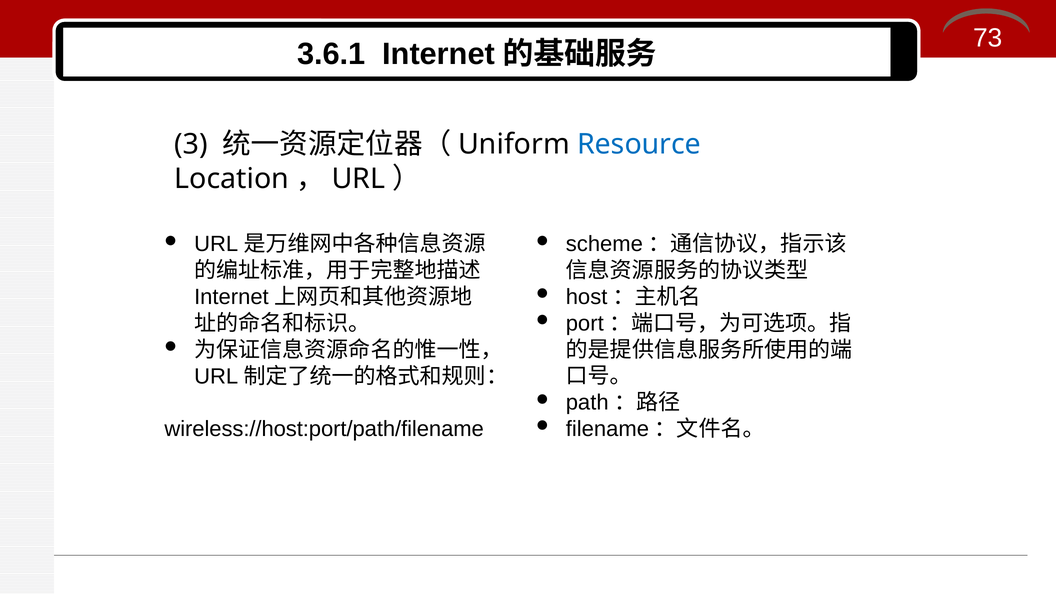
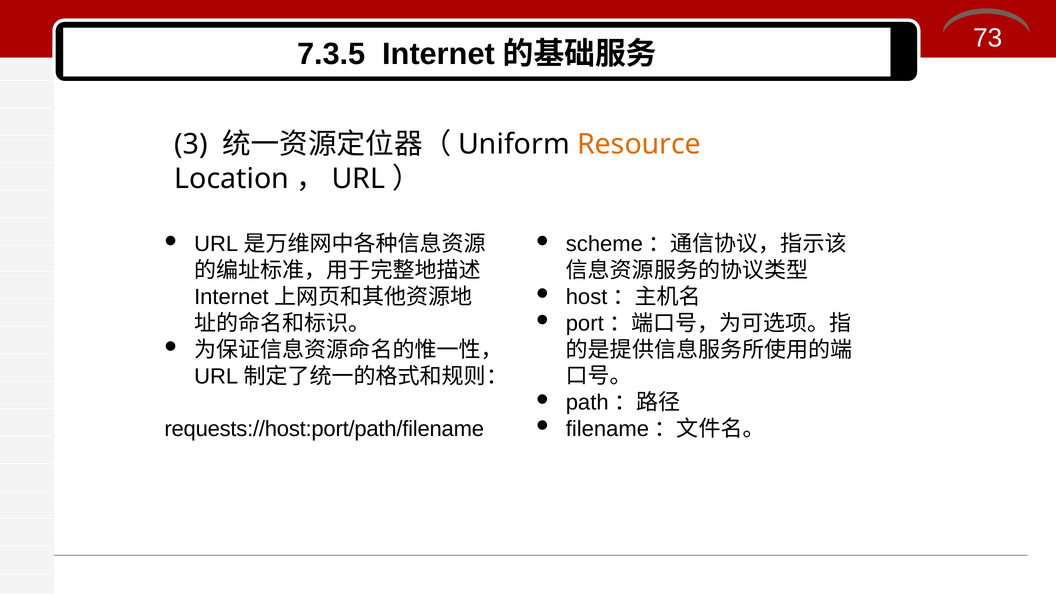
3.6.1: 3.6.1 -> 7.3.5 (331, 54)
Resource colour: blue -> orange (639, 144)
wireless://host:port/path/filename: wireless://host:port/path/filename -> requests://host:port/path/filename (324, 429)
